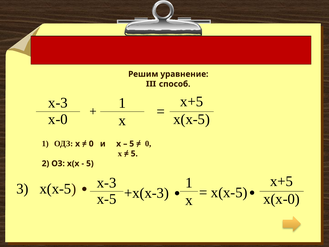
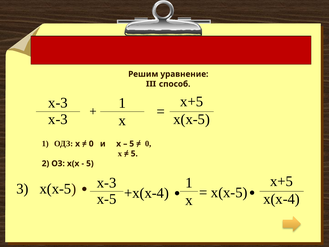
х-0: х-0 -> х-3 (58, 119)
+х(х-3: +х(х-3 -> +х(х-4 (147, 193)
х(х-0: х(х-0 -> х(х-4 (282, 199)
